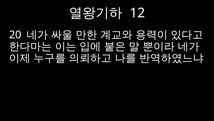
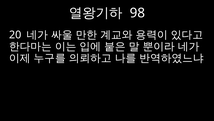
12: 12 -> 98 (137, 13)
